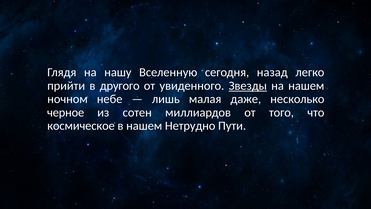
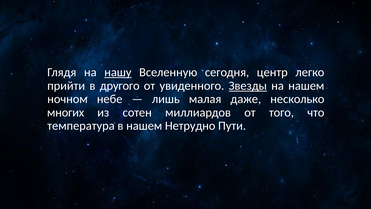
нашу underline: none -> present (118, 72)
назад: назад -> центр (272, 72)
черное: черное -> многих (66, 112)
космическое: космическое -> температура (81, 126)
